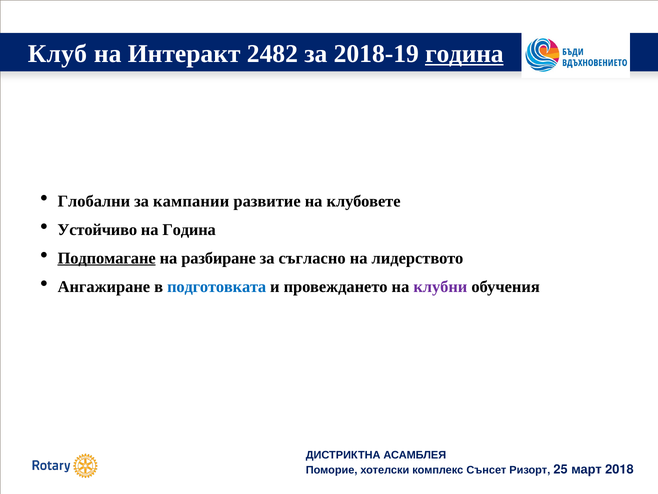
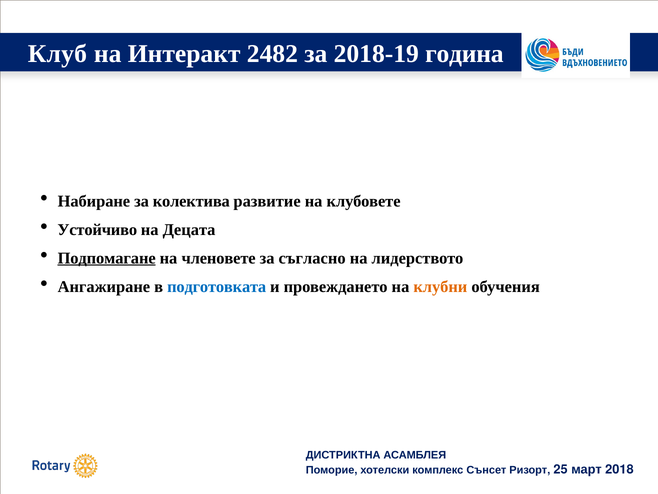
година underline: present -> none (464, 54)
Глобални: Глобални -> Набиране (94, 201)
кампании: кампании -> колектива (191, 201)
на Година: Година -> Децата (189, 229)
разбиране: разбиране -> членовете (219, 258)
клубни colour: purple -> orange (440, 286)
